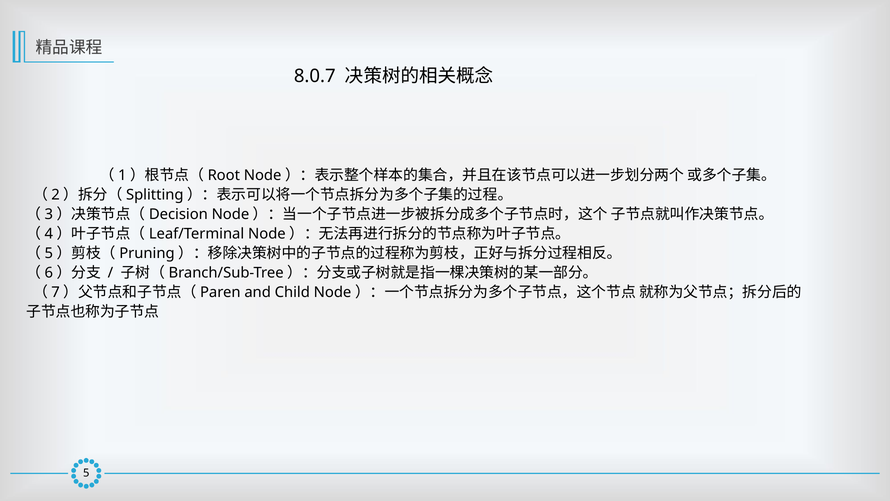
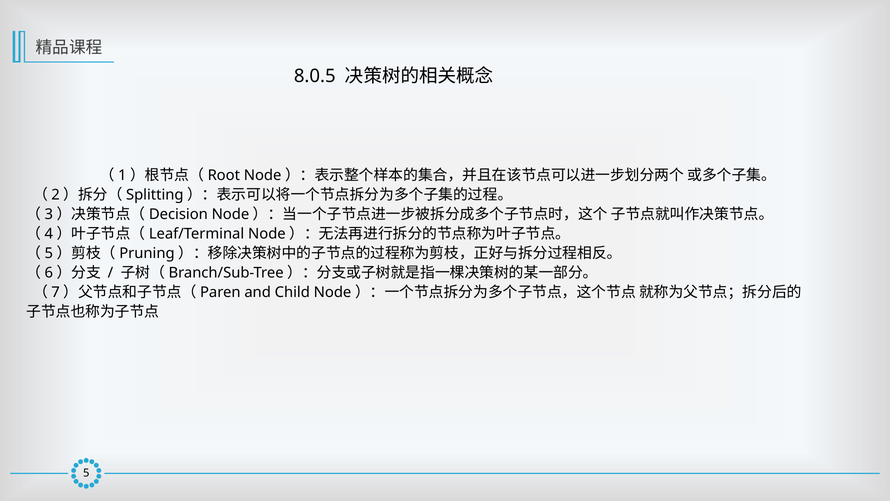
8.0.7: 8.0.7 -> 8.0.5 (315, 76)
